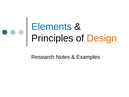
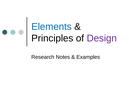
Design colour: orange -> purple (102, 38)
